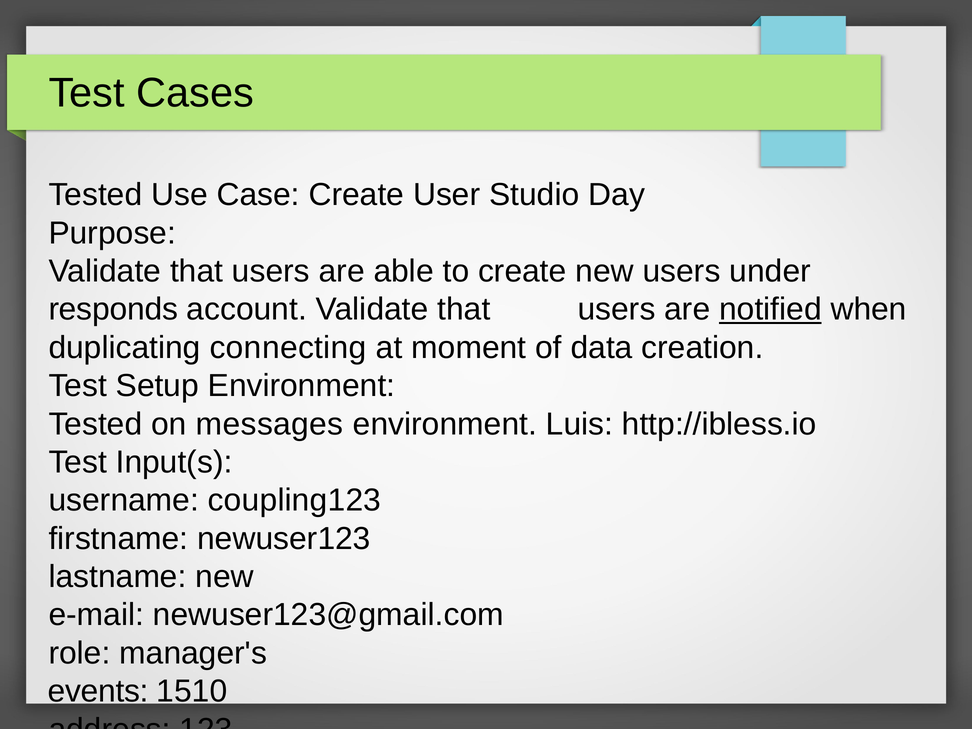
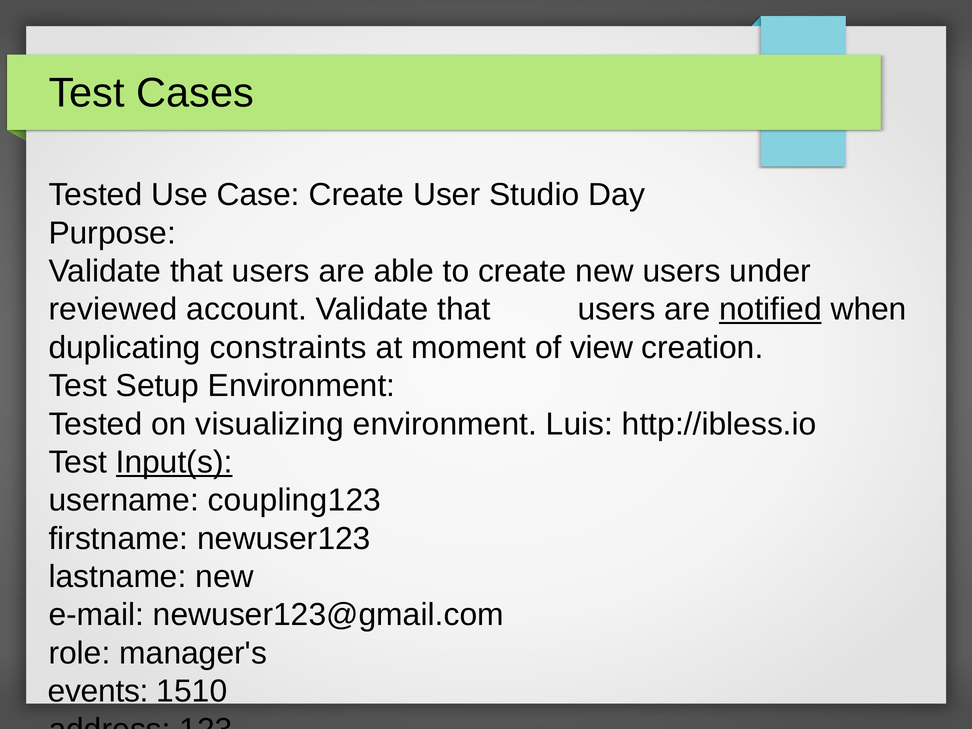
responds: responds -> reviewed (113, 309)
connecting: connecting -> constraints (288, 348)
data: data -> view (602, 348)
messages: messages -> visualizing (270, 424)
Input(s underline: none -> present (174, 462)
